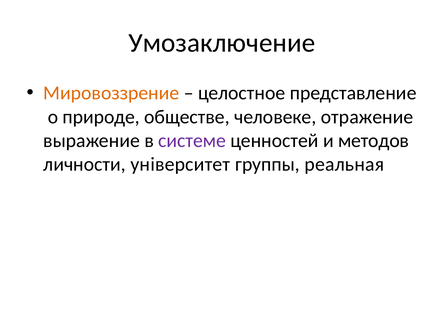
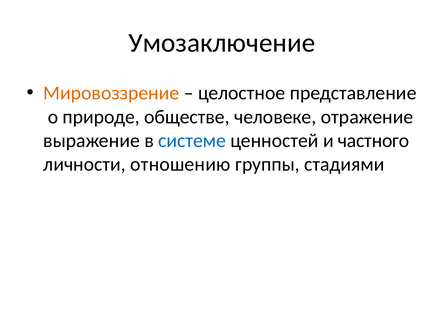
системе colour: purple -> blue (192, 141)
методов: методов -> частного (374, 141)
університет: університет -> отношению (180, 164)
реальная: реальная -> стадиями (344, 164)
